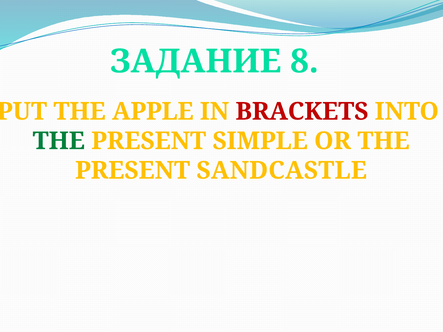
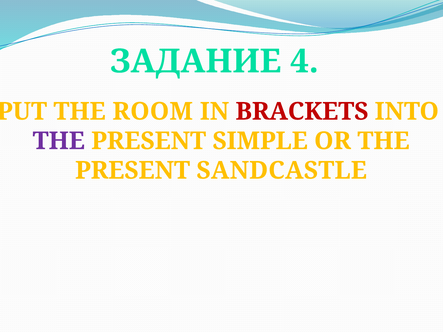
8: 8 -> 4 (304, 62)
APPLE: APPLE -> ROOM (153, 112)
THE colour: green -> purple (59, 141)
